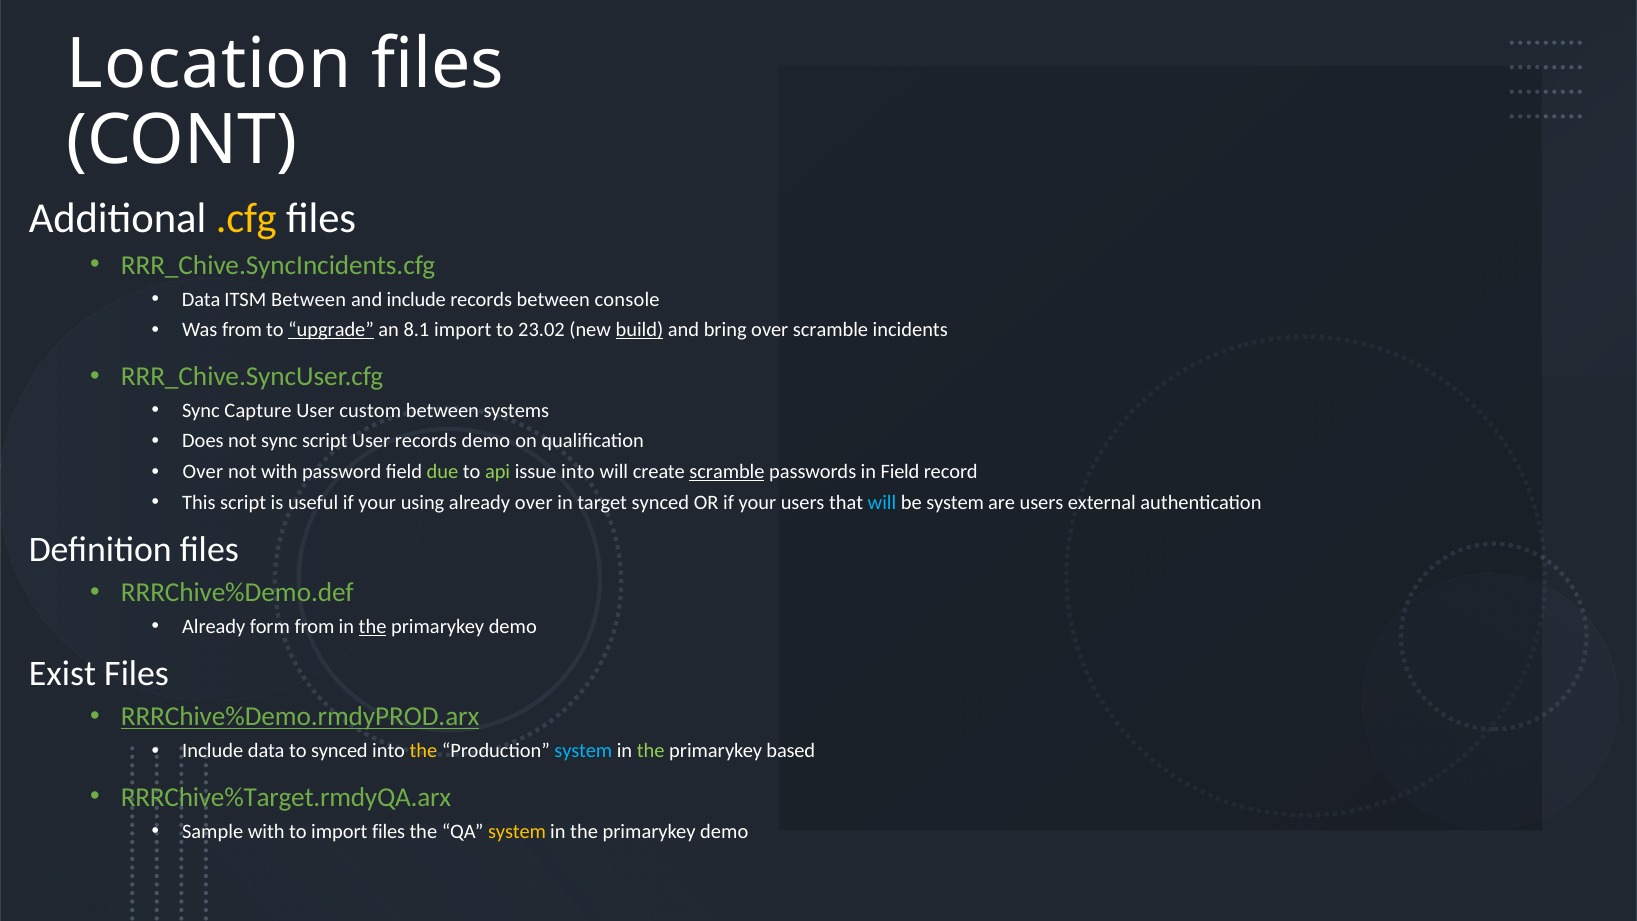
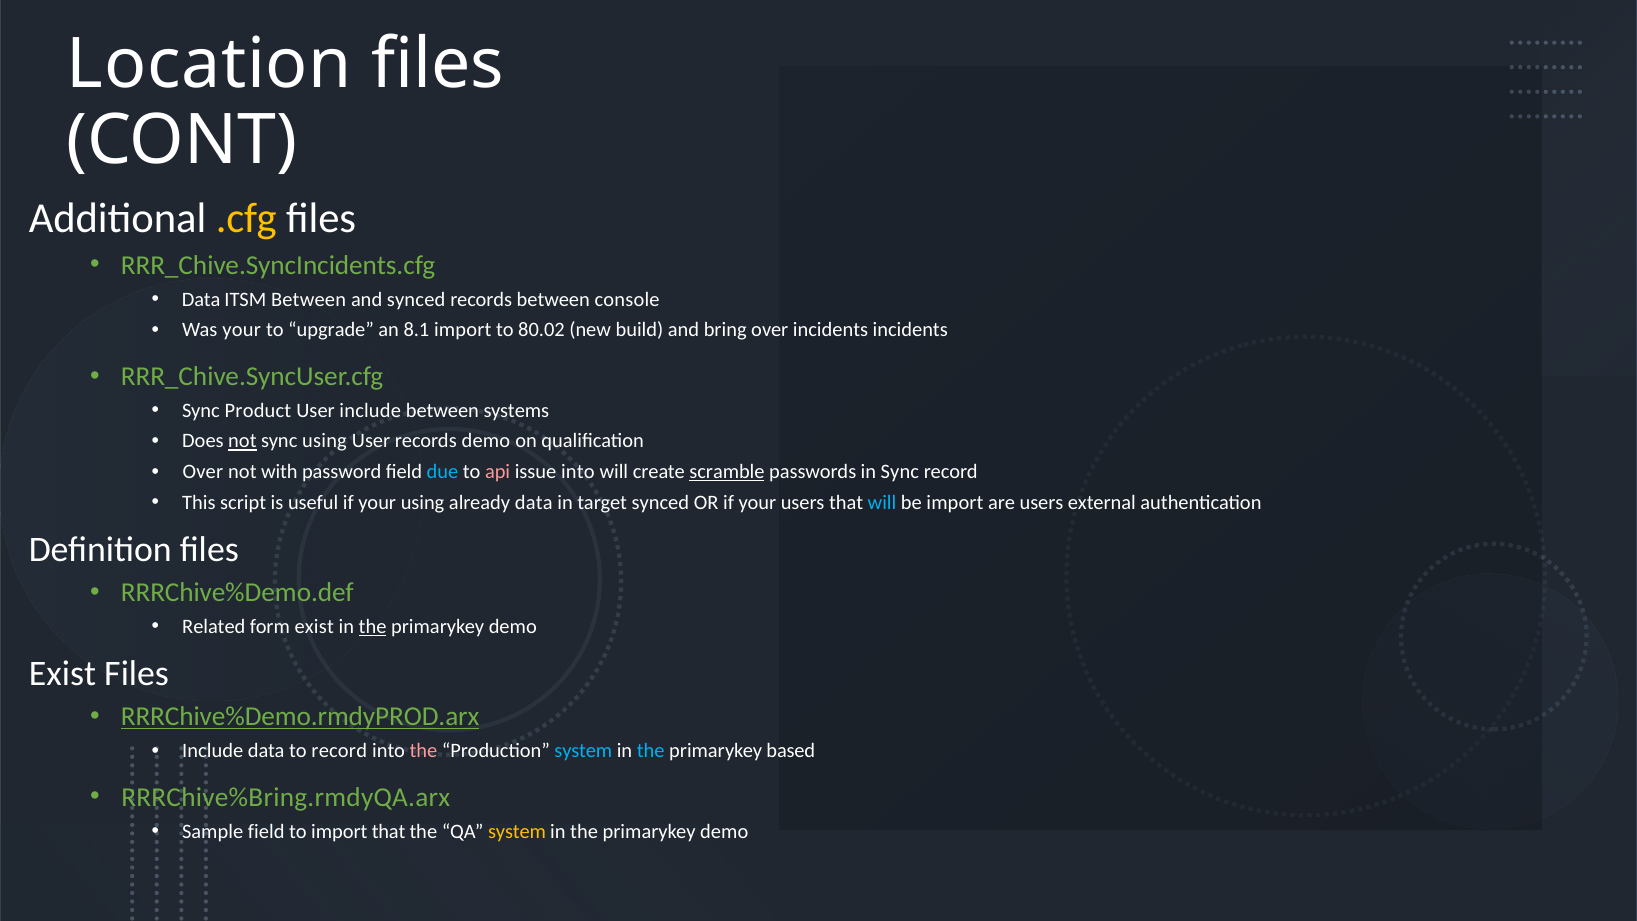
and include: include -> synced (416, 299)
Was from: from -> your (242, 330)
upgrade underline: present -> none (331, 330)
23.02: 23.02 -> 80.02 (541, 330)
build underline: present -> none (639, 330)
over scramble: scramble -> incidents (830, 330)
Capture: Capture -> Product (258, 410)
User custom: custom -> include (370, 410)
not underline: none -> present (242, 441)
sync script: script -> using (325, 441)
due colour: light green -> light blue (443, 472)
api colour: light green -> pink (498, 472)
in Field: Field -> Sync (900, 472)
already over: over -> data (534, 502)
be system: system -> import (955, 502)
Already: Already -> Related (214, 627)
form from: from -> exist (314, 627)
to synced: synced -> record (339, 751)
the colour: yellow -> pink (423, 751)
the colour: light green -> light blue (651, 751)
RRRChive%Target.rmdyQA.arx: RRRChive%Target.rmdyQA.arx -> RRRChive%Bring.rmdyQA.arx (286, 797)
Sample with: with -> field (266, 831)
import files: files -> that (389, 831)
